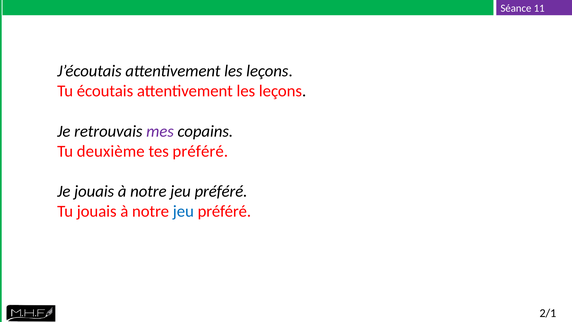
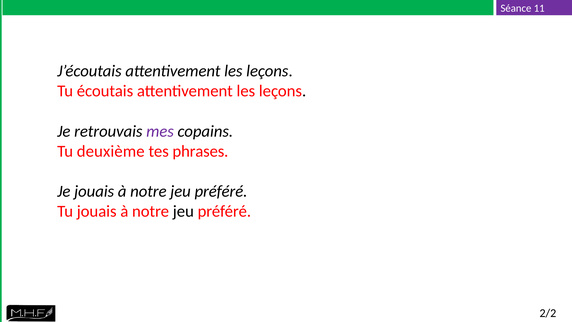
tes préféré: préféré -> phrases (200, 151)
jeu colour: blue -> black (183, 211)
2/1: 2/1 -> 2/2 (548, 313)
